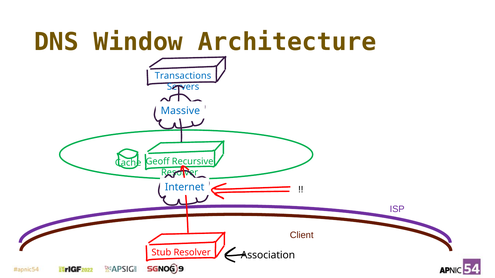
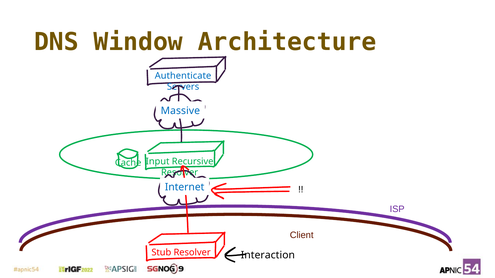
Transactions: Transactions -> Authenticate (183, 76)
Geoff: Geoff -> Input (158, 162)
Association: Association -> Interaction (268, 255)
